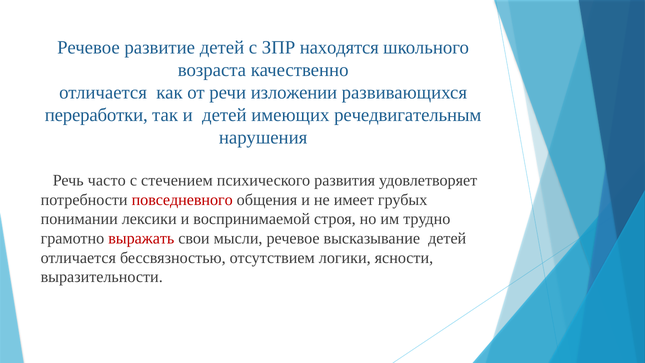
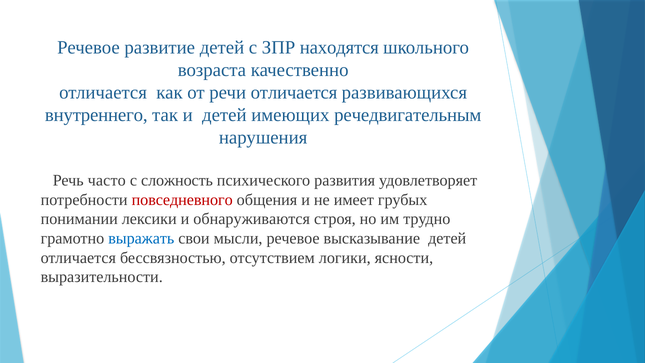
речи изложении: изложении -> отличается (294, 92)
переработки: переработки -> внутреннего (96, 115)
стечением: стечением -> сложность (177, 180)
воспринимаемой: воспринимаемой -> обнаруживаются (252, 219)
выражать colour: red -> blue (141, 238)
